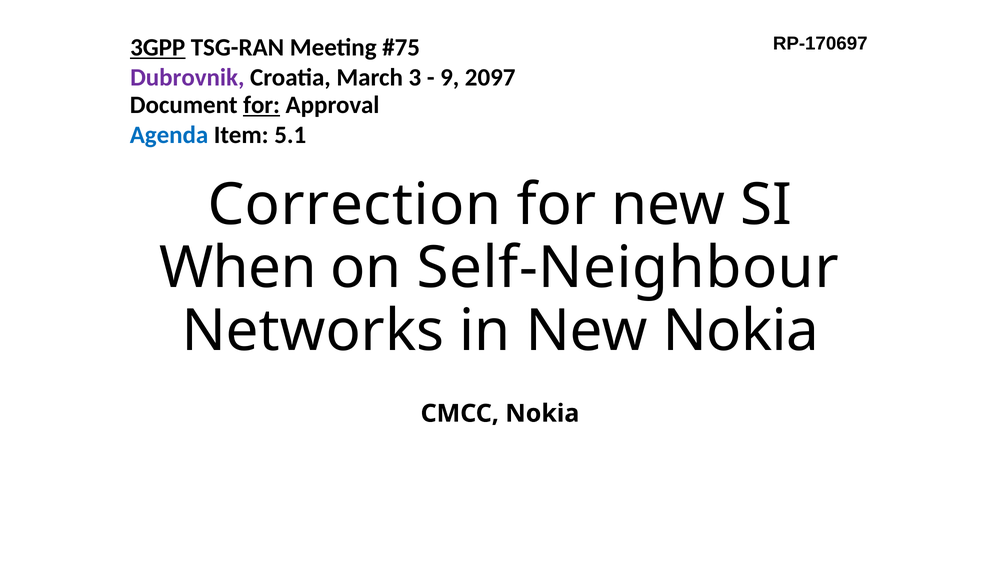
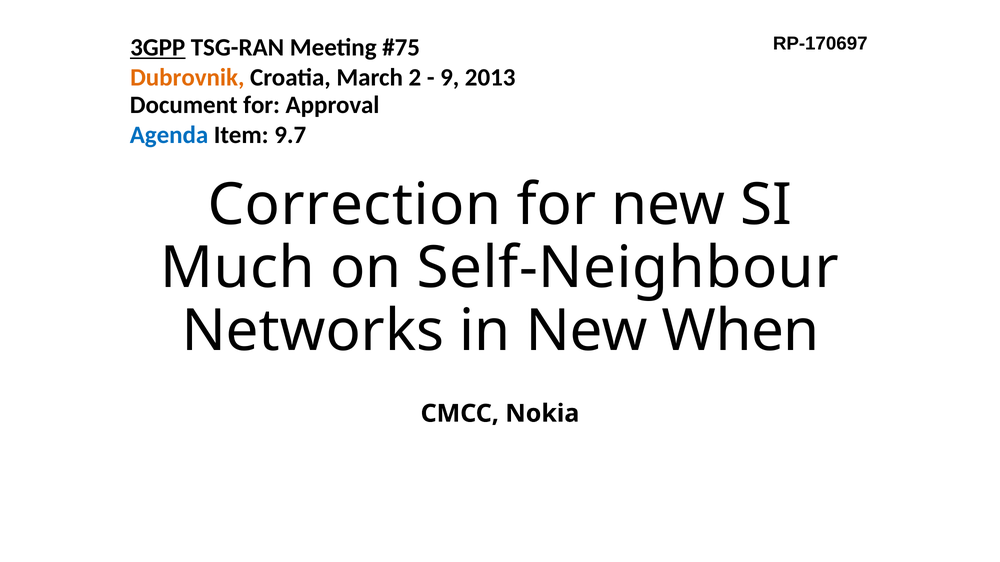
Dubrovnik colour: purple -> orange (187, 78)
3: 3 -> 2 (415, 78)
2097: 2097 -> 2013 (490, 78)
for underline: present -> none (262, 105)
5.1: 5.1 -> 9.7 (290, 135)
When: When -> Much (237, 268)
New Nokia: Nokia -> When (741, 331)
